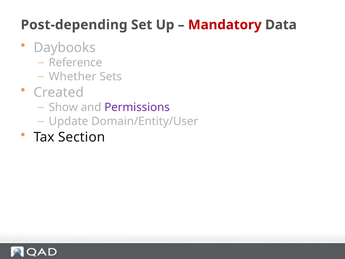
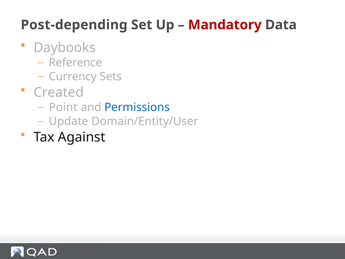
Whether: Whether -> Currency (73, 76)
Show: Show -> Point (63, 107)
Permissions colour: purple -> blue (137, 107)
Section: Section -> Against (82, 137)
